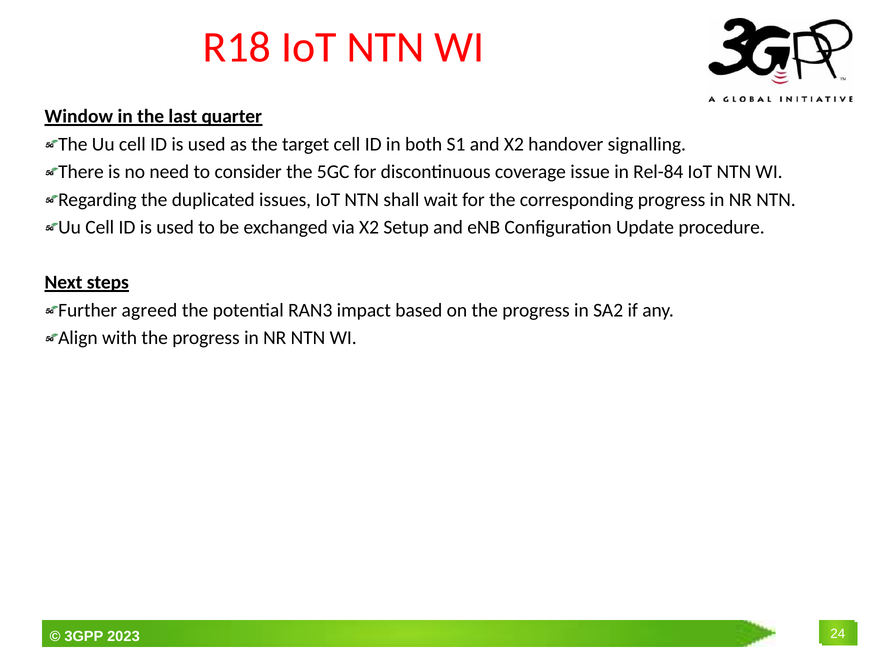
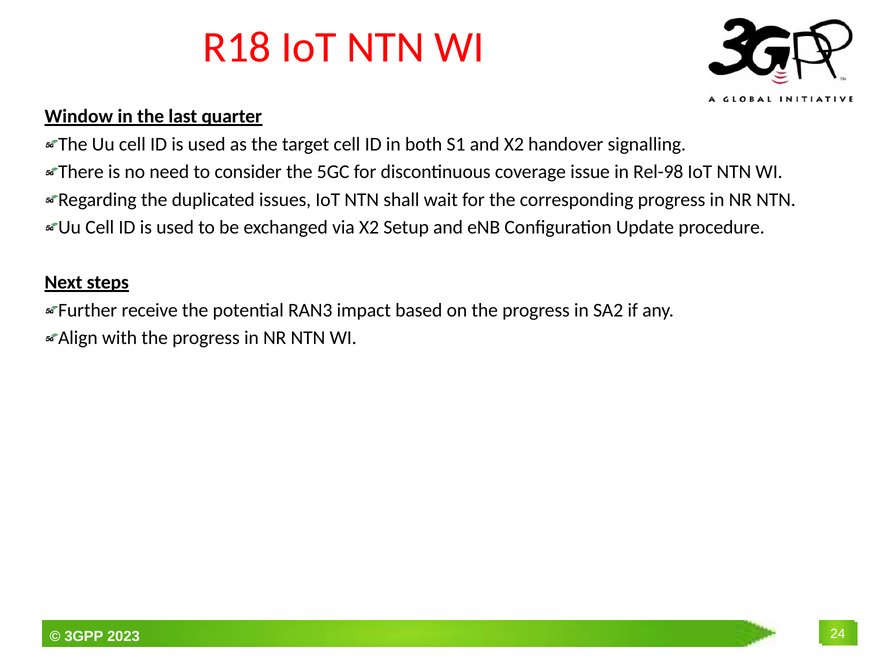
Rel-84: Rel-84 -> Rel-98 (658, 172)
agreed: agreed -> receive (150, 310)
